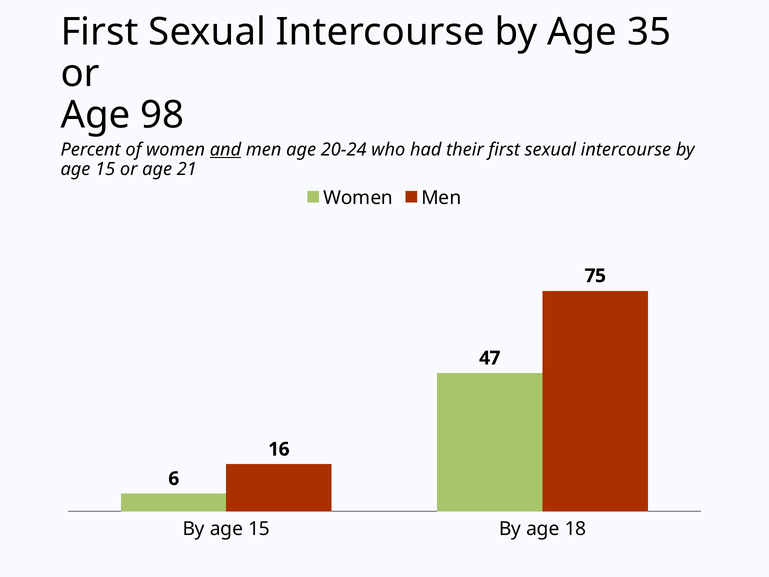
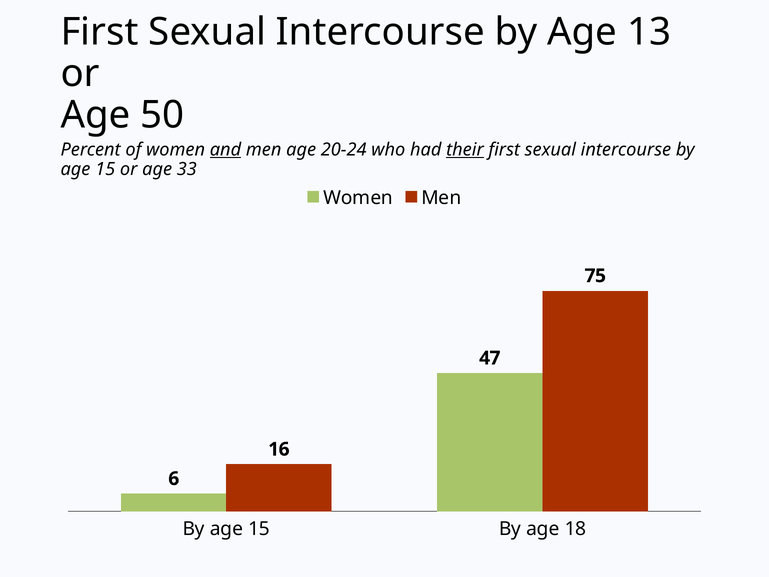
35: 35 -> 13 (649, 32)
98: 98 -> 50 (162, 115)
their underline: none -> present (465, 149)
21: 21 -> 33 (187, 169)
